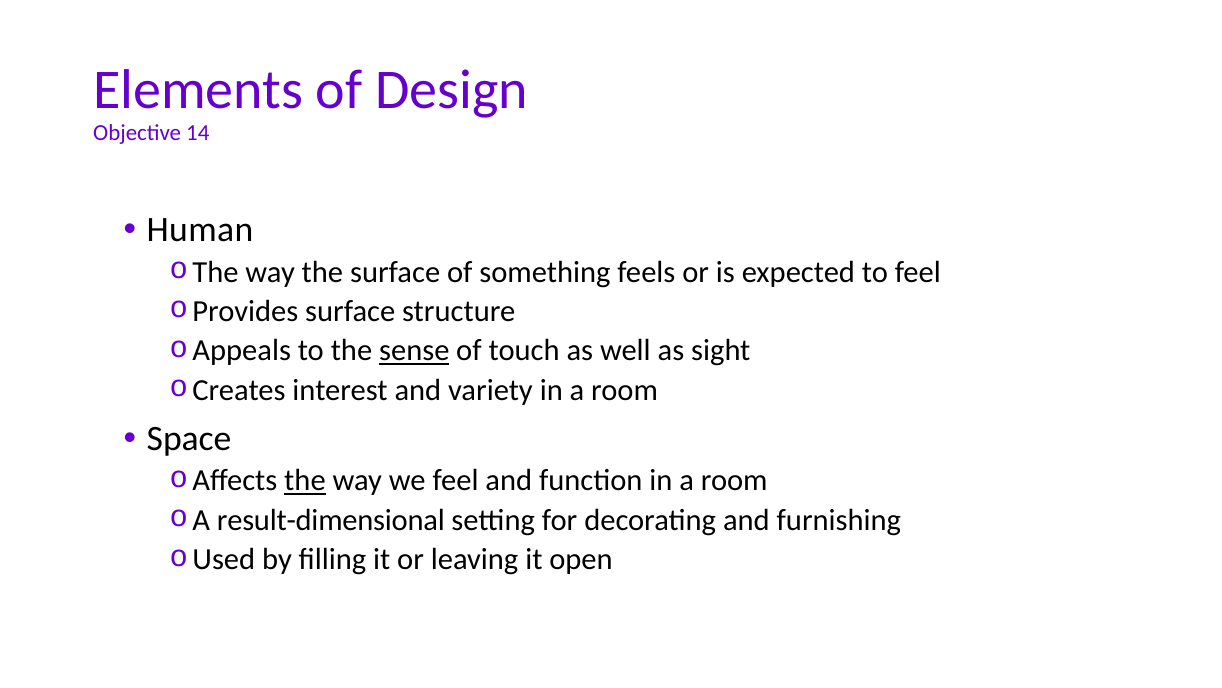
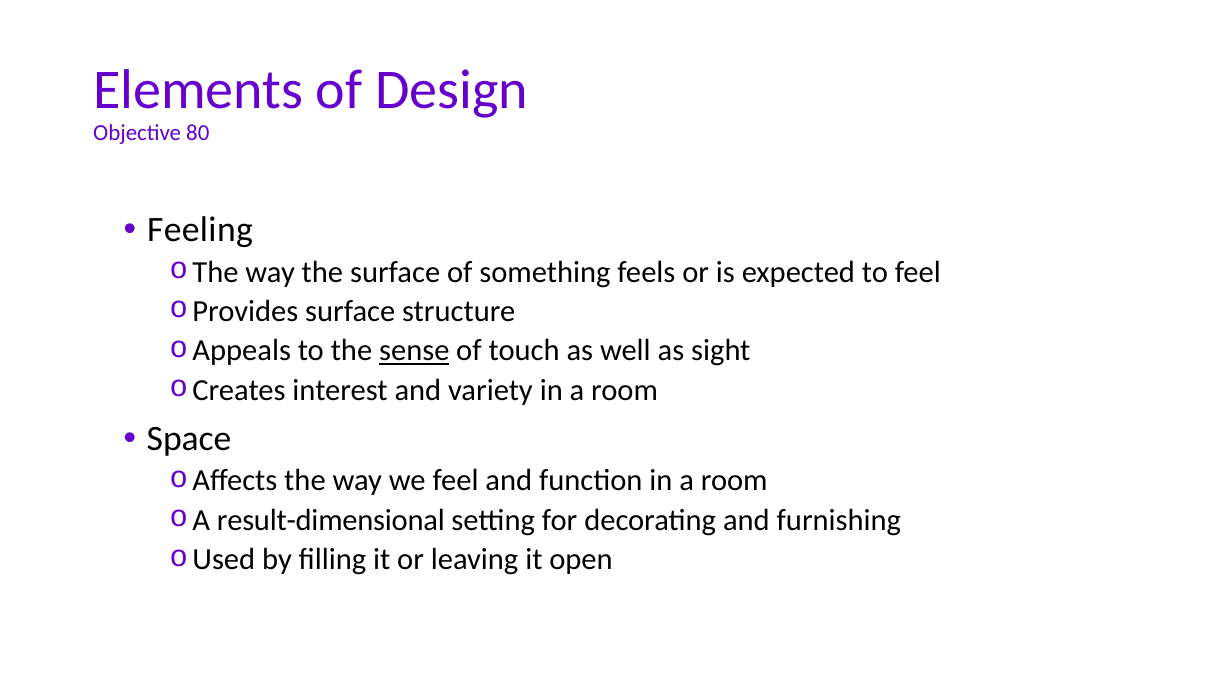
14: 14 -> 80 (198, 133)
Human: Human -> Feeling (200, 230)
the underline: present -> none (305, 480)
